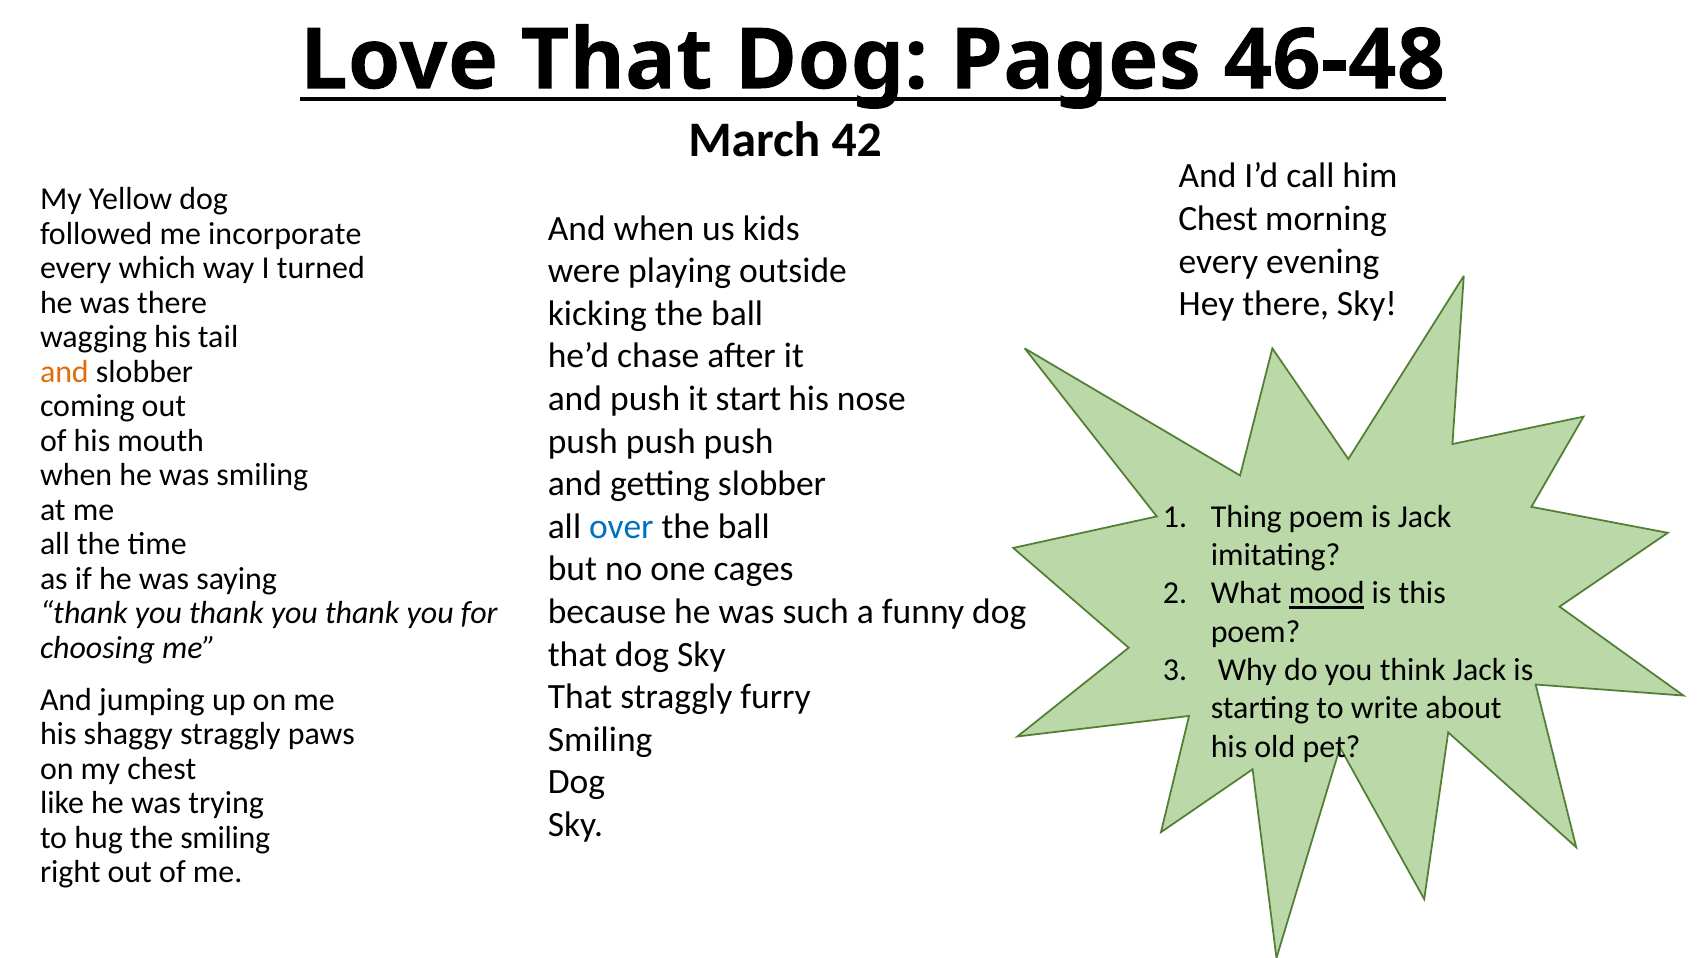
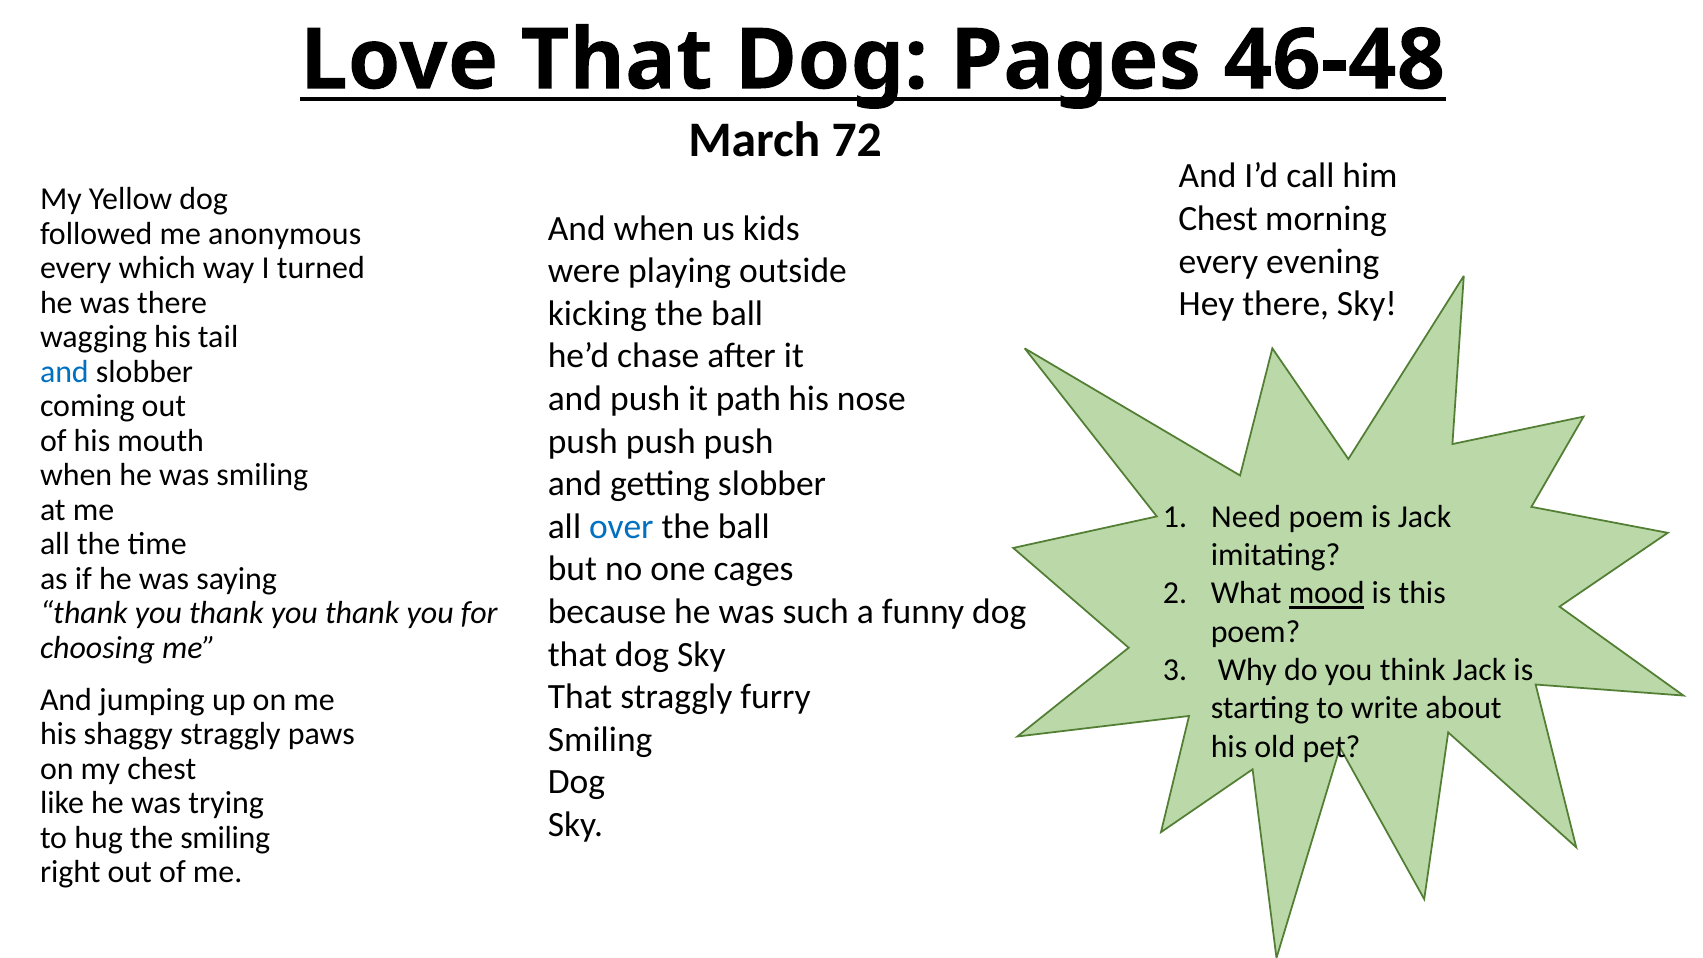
42: 42 -> 72 (857, 141)
incorporate: incorporate -> anonymous (285, 234)
and colour: orange -> blue (64, 372)
start: start -> path (748, 399)
Thing: Thing -> Need (1246, 517)
